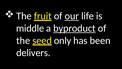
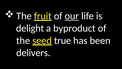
middle: middle -> delight (30, 28)
byproduct underline: present -> none (74, 28)
only: only -> true (63, 40)
